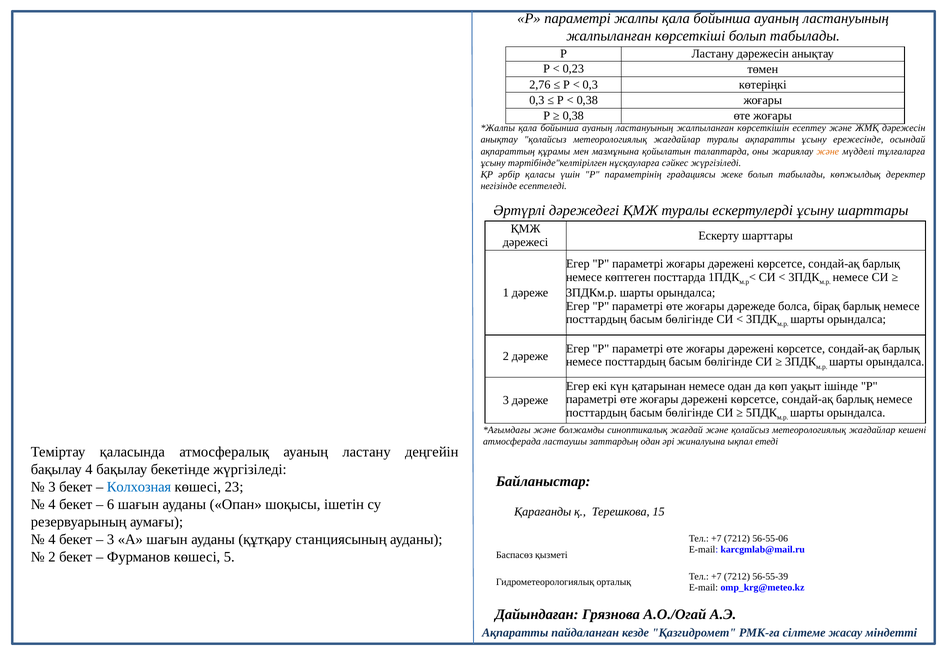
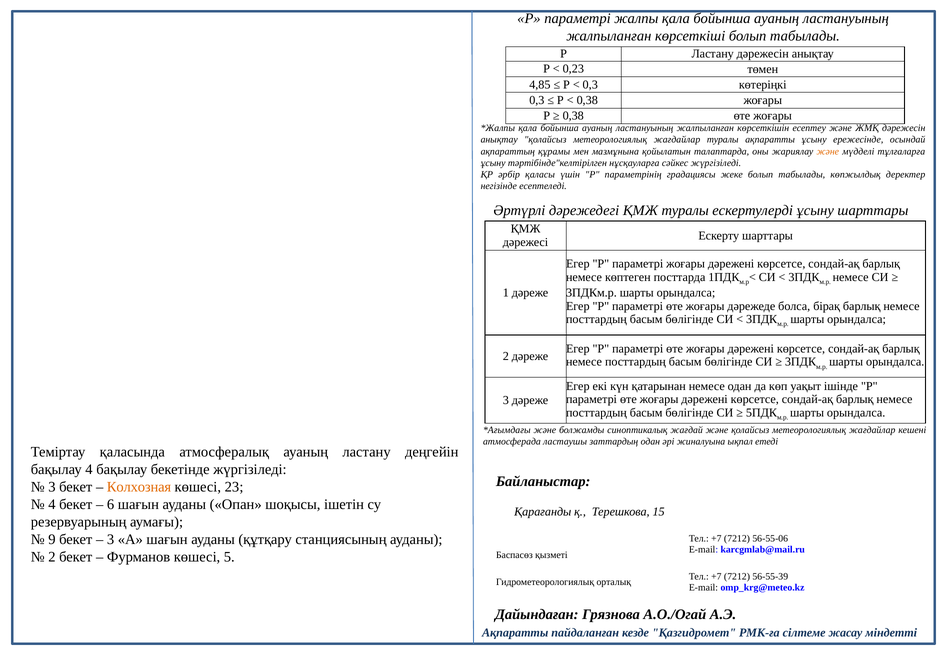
2,76: 2,76 -> 4,85 (540, 85)
Колхозная colour: blue -> orange (139, 488)
4: 4 -> 9 (52, 540)
